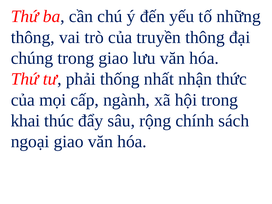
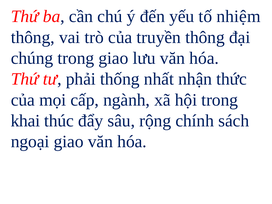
những: những -> nhiệm (238, 16)
